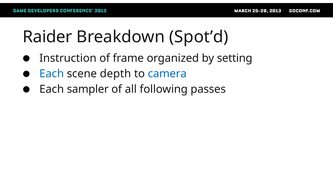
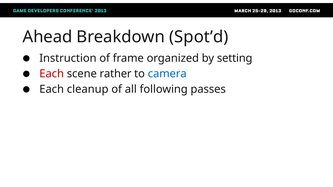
Raider: Raider -> Ahead (47, 37)
Each colour: blue -> red (52, 74)
depth: depth -> rather (116, 74)
sampler: sampler -> cleanup (88, 89)
